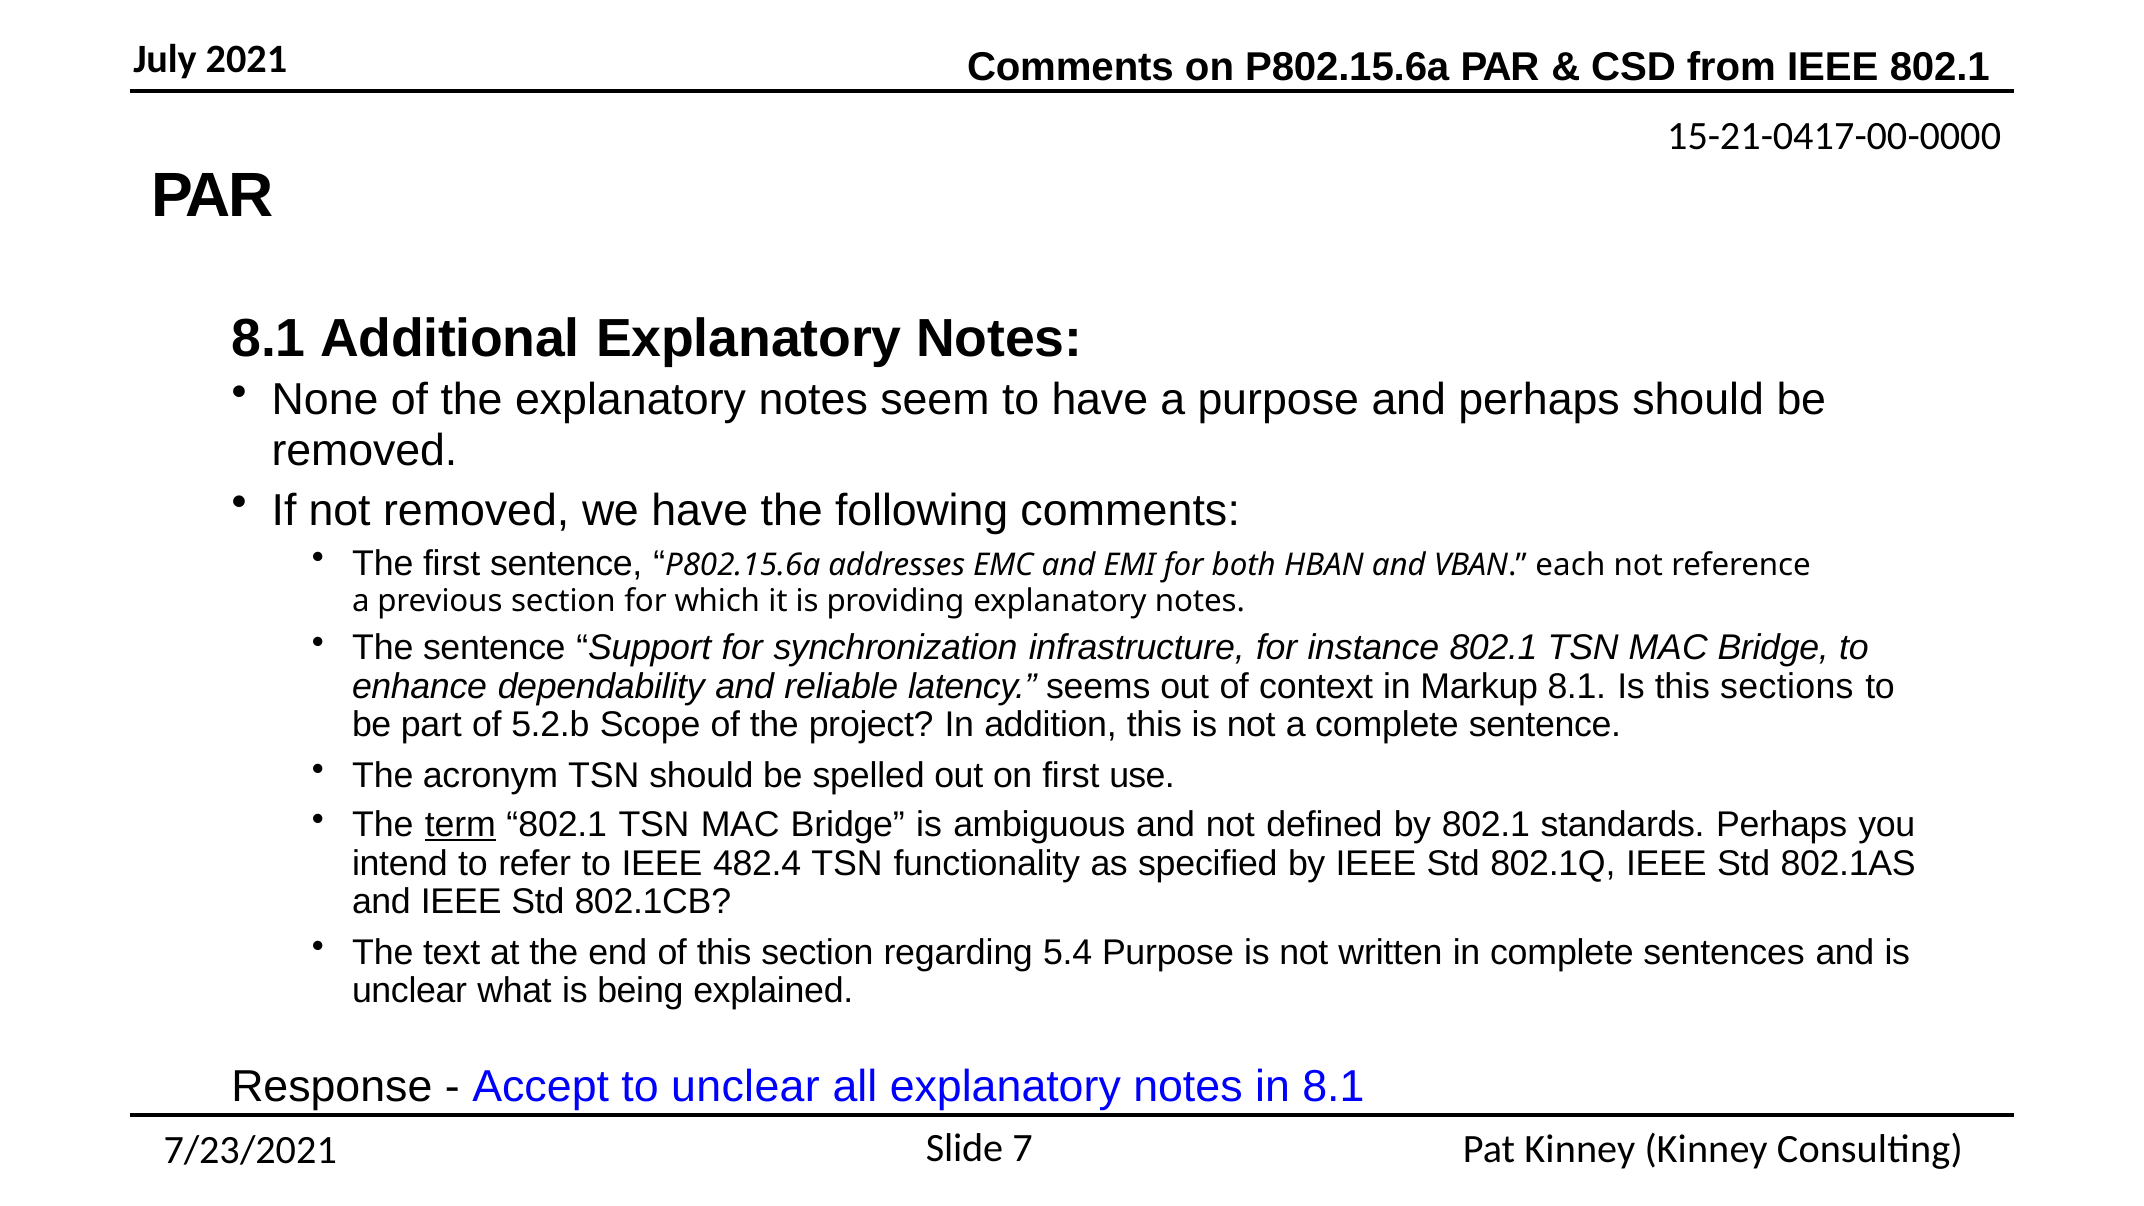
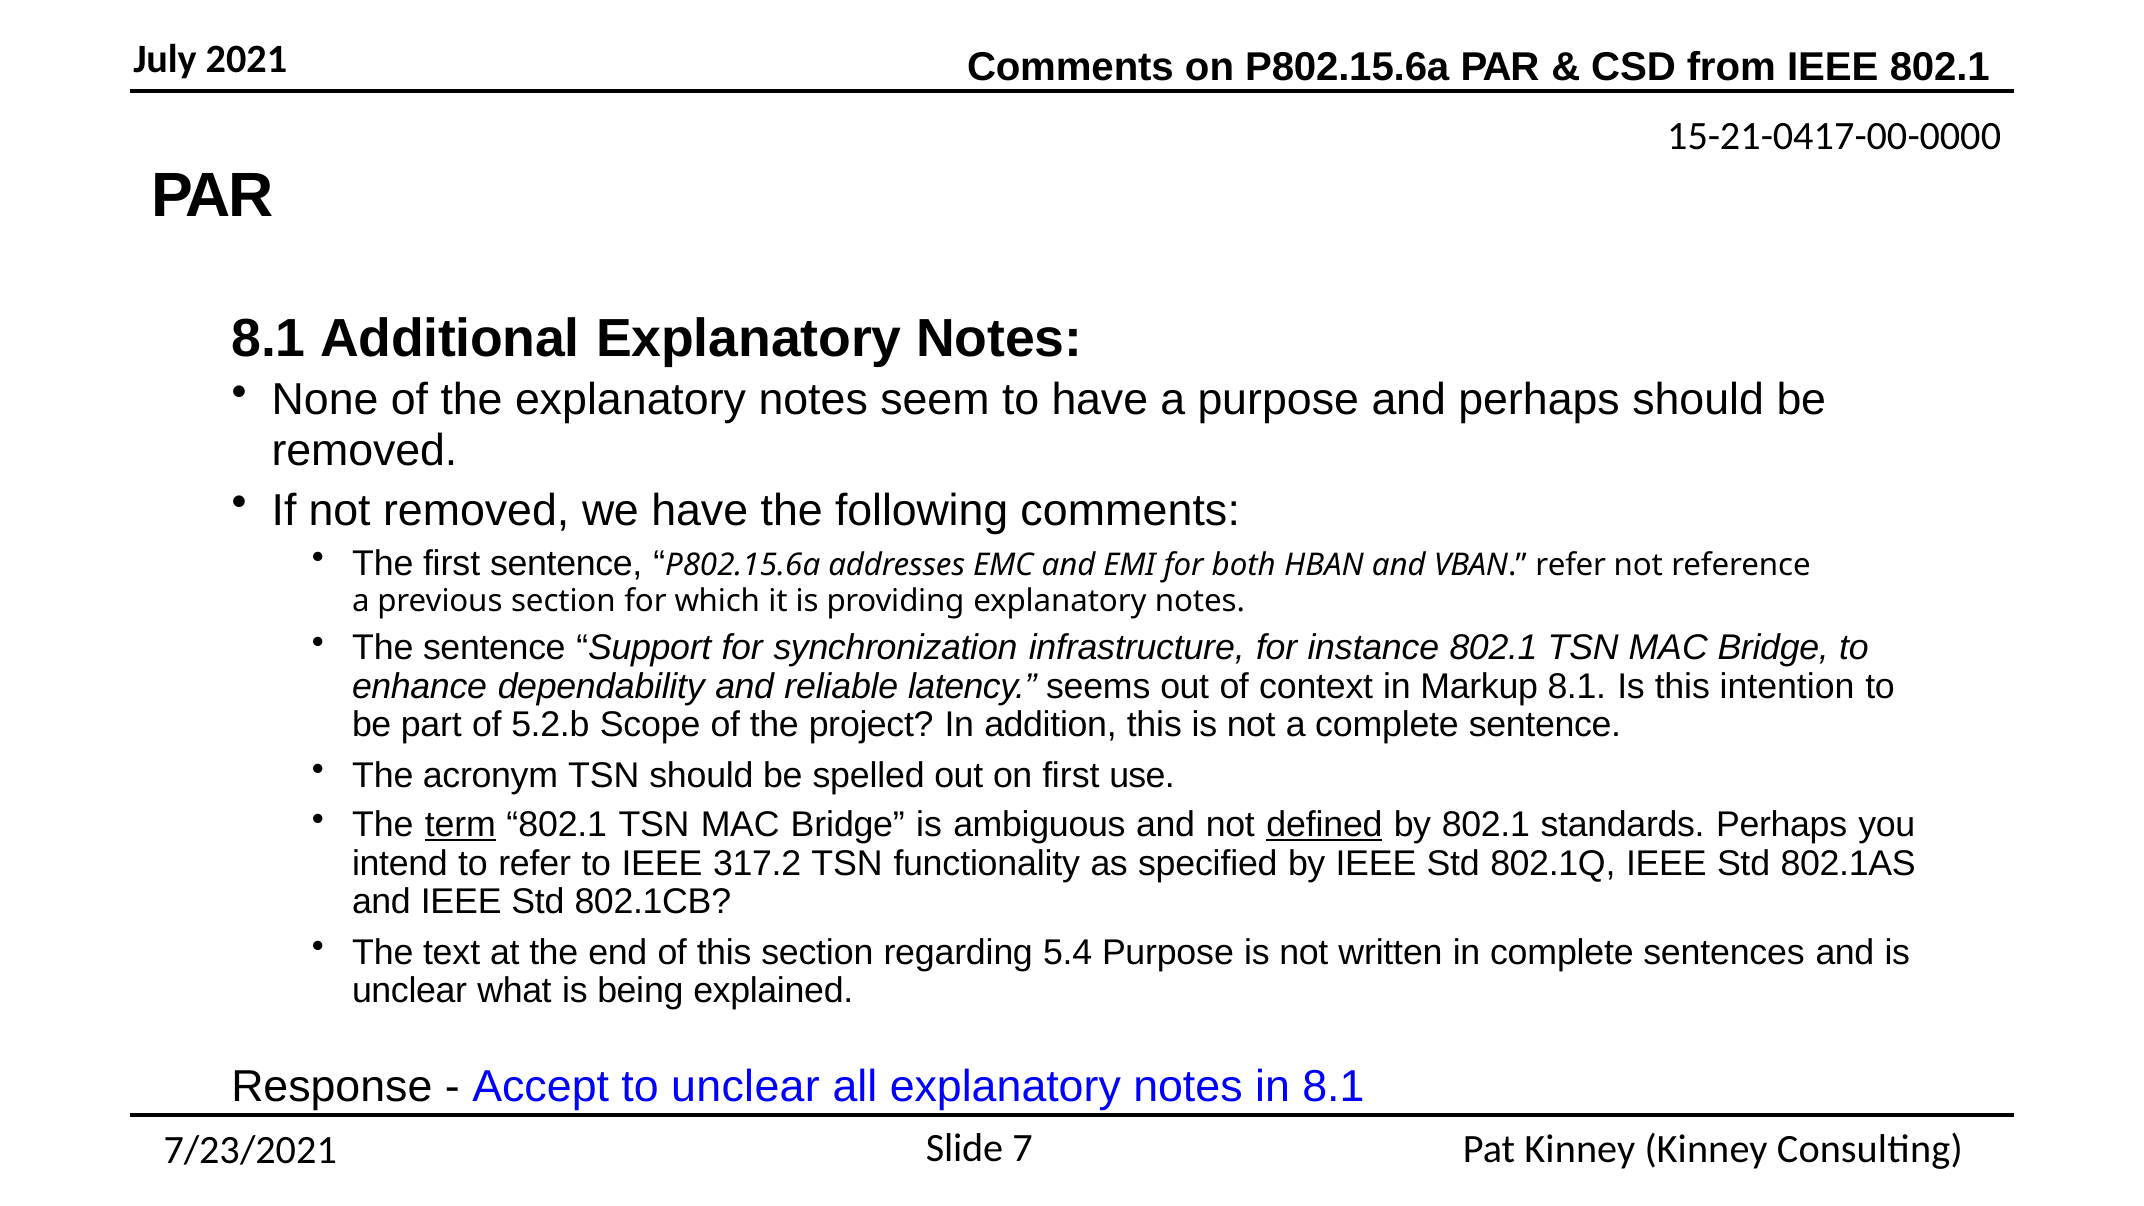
VBAN each: each -> refer (1571, 565)
sections: sections -> intention (1787, 687)
defined underline: none -> present (1325, 825)
482.4: 482.4 -> 317.2 (757, 863)
